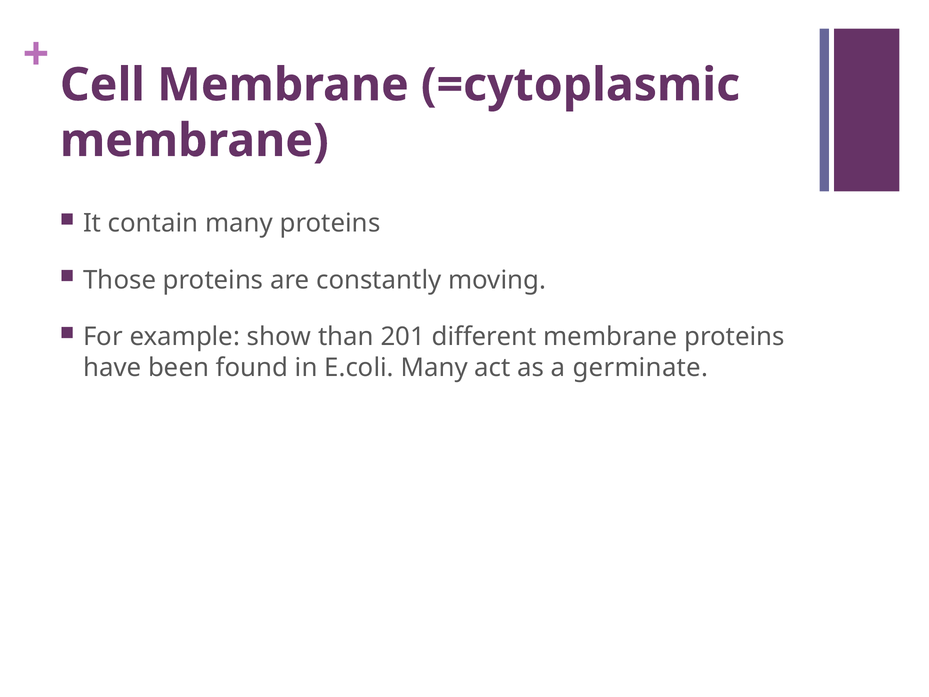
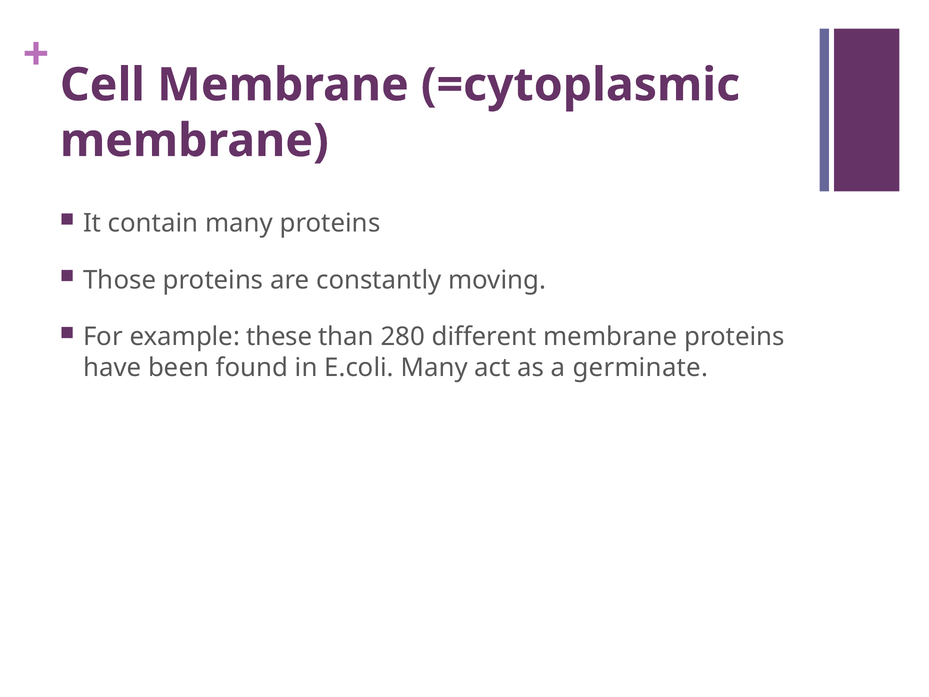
show: show -> these (279, 337)
201: 201 -> 280 (403, 337)
